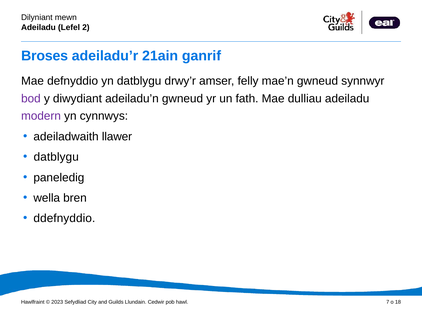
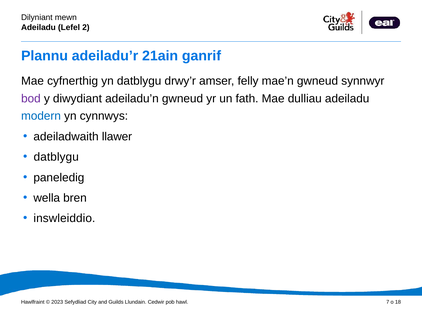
Broses: Broses -> Plannu (45, 56)
defnyddio: defnyddio -> cyfnerthig (73, 81)
modern colour: purple -> blue (41, 116)
ddefnyddio: ddefnyddio -> inswleiddio (64, 219)
